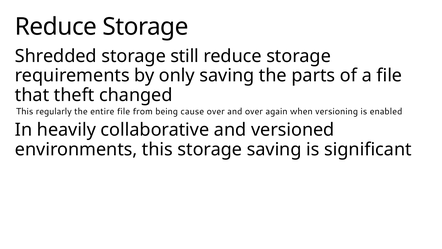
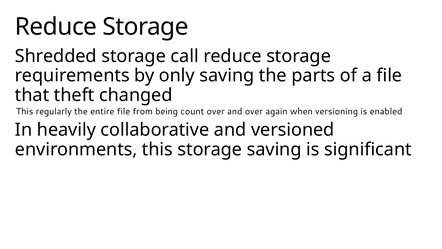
still: still -> call (185, 56)
cause: cause -> count (192, 111)
